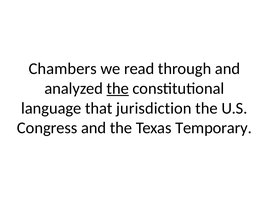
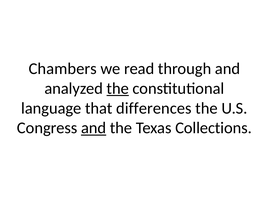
jurisdiction: jurisdiction -> differences (154, 108)
and underline: none -> present (94, 128)
Temporary: Temporary -> Collections (213, 128)
